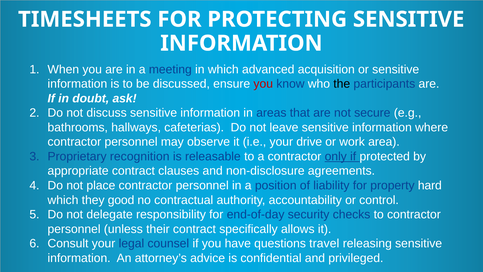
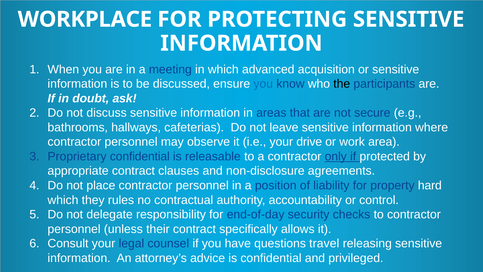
TIMESHEETS: TIMESHEETS -> WORKPLACE (85, 19)
you colour: red -> blue (263, 84)
Proprietary recognition: recognition -> confidential (140, 156)
good: good -> rules (121, 200)
